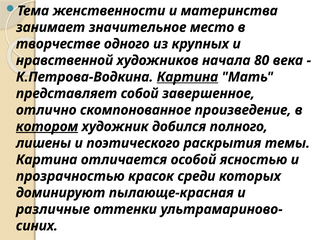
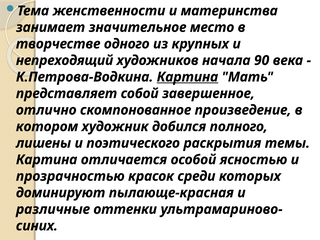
нравственной: нравственной -> непреходящий (65, 60)
80: 80 -> 90 (262, 60)
котором underline: present -> none (47, 127)
